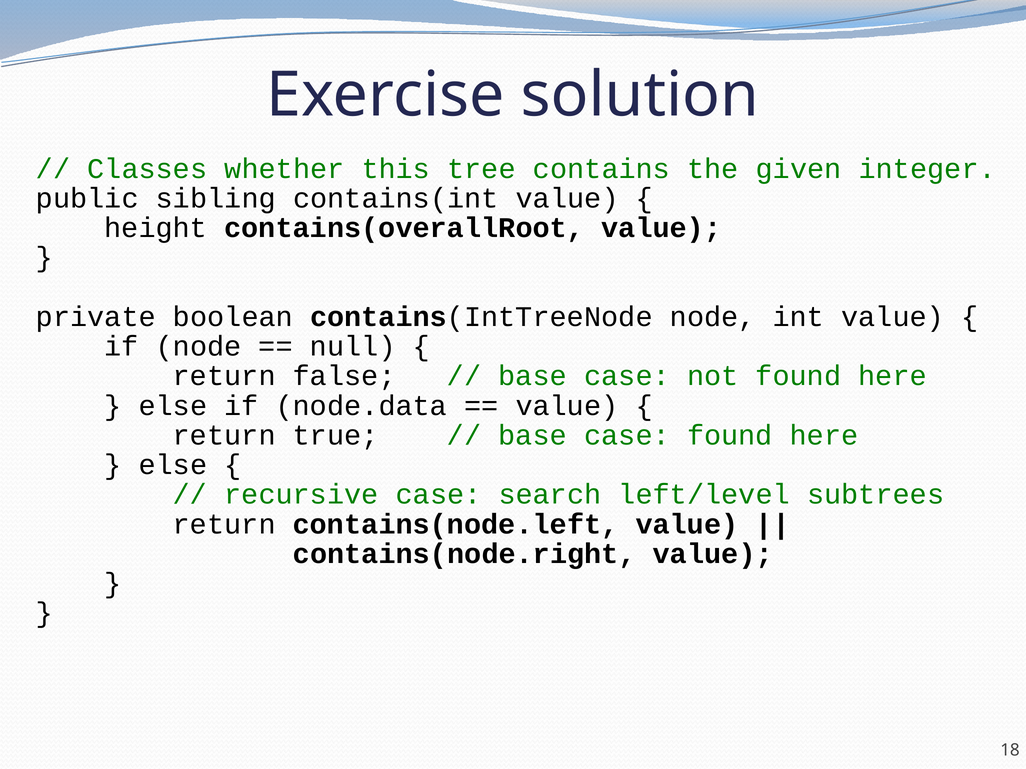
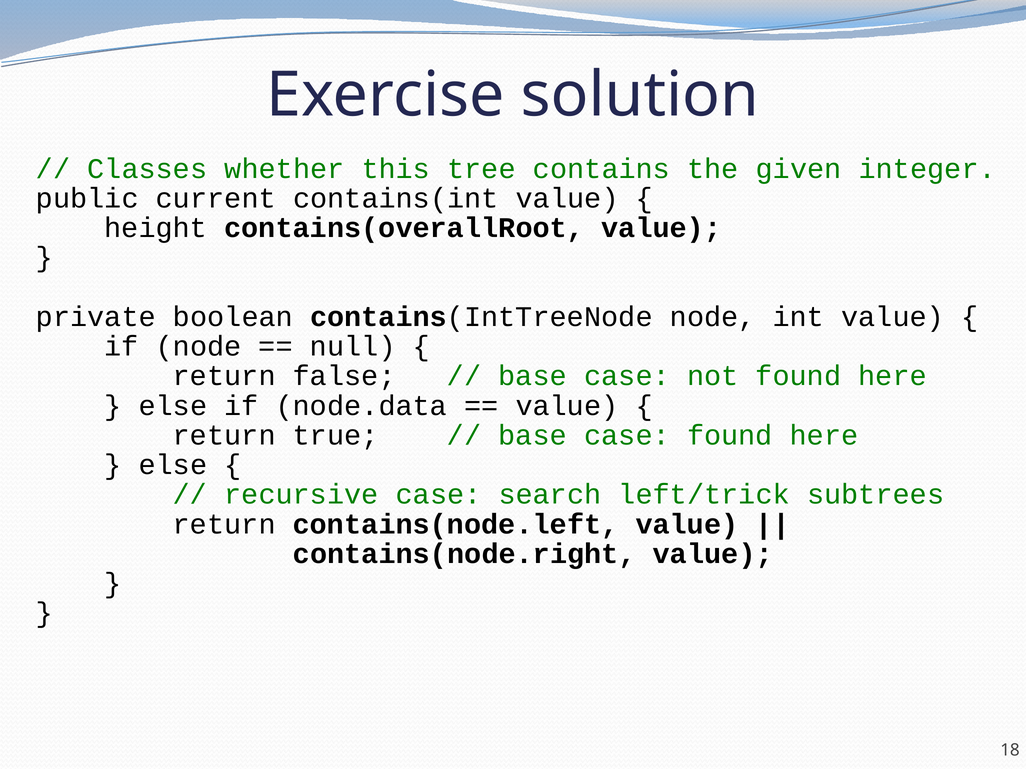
sibling: sibling -> current (216, 198)
left/level: left/level -> left/trick (704, 495)
